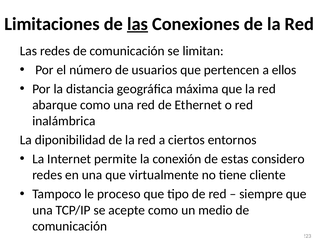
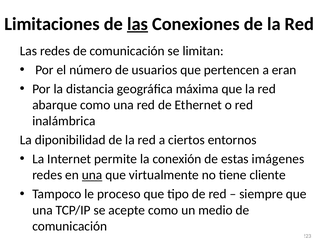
ellos: ellos -> eran (284, 70)
considero: considero -> imágenes (278, 159)
una underline: none -> present (92, 175)
